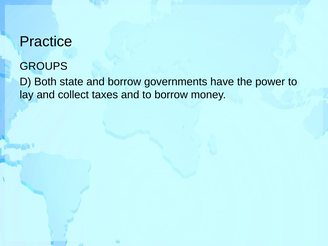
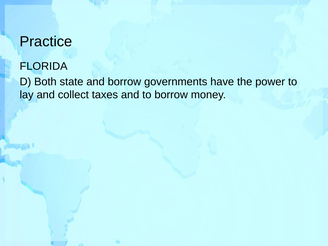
GROUPS: GROUPS -> FLORIDA (44, 66)
